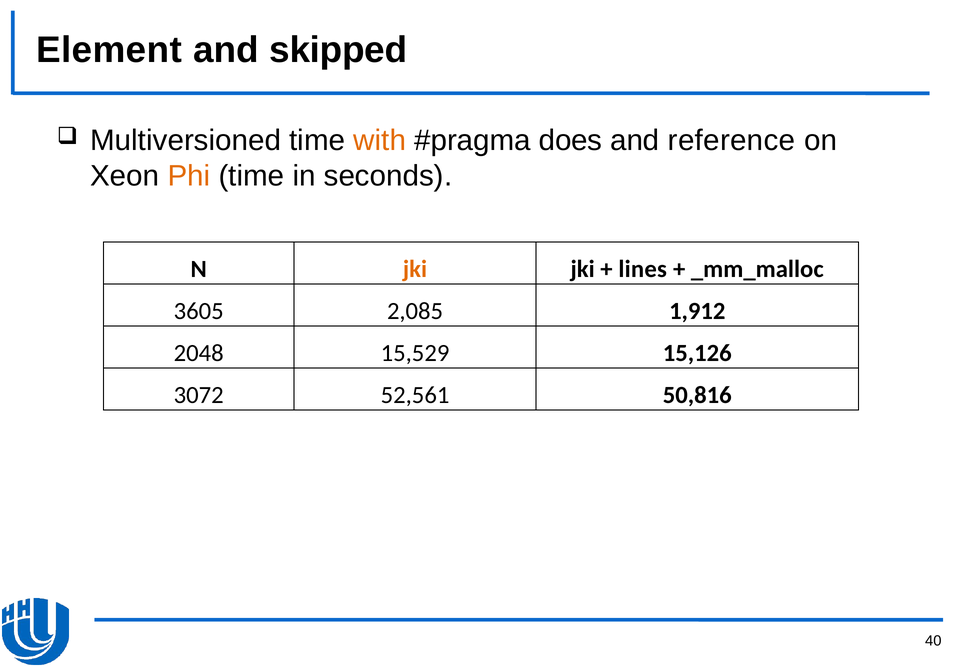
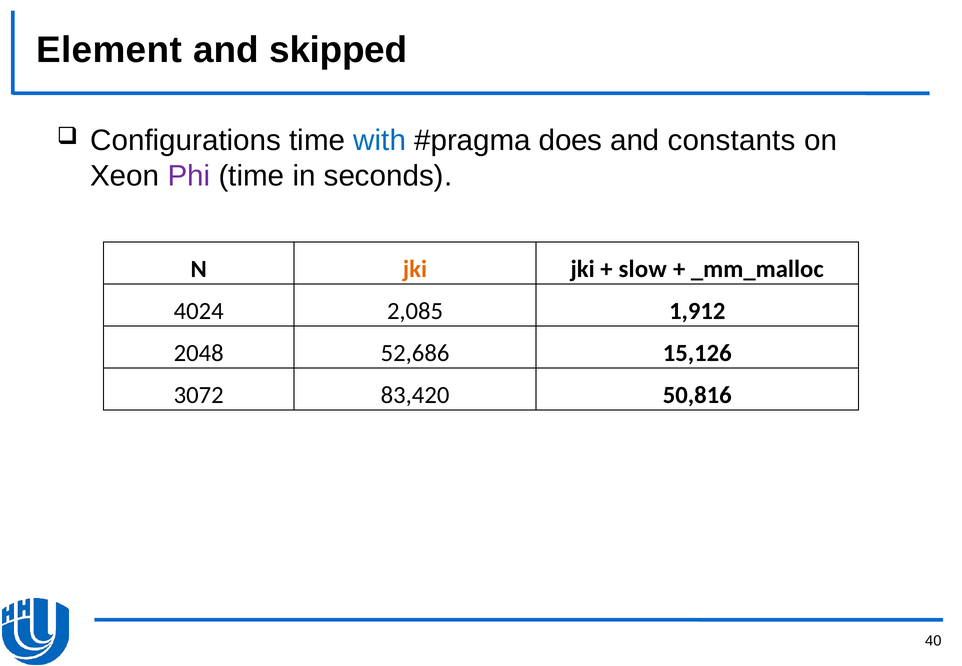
Multiversioned: Multiversioned -> Configurations (186, 141)
with colour: orange -> blue (380, 141)
reference: reference -> constants (732, 141)
Phi colour: orange -> purple (189, 176)
lines: lines -> slow (643, 269)
3605: 3605 -> 4024 (199, 311)
15,529: 15,529 -> 52,686 (415, 353)
52,561: 52,561 -> 83,420 (415, 395)
